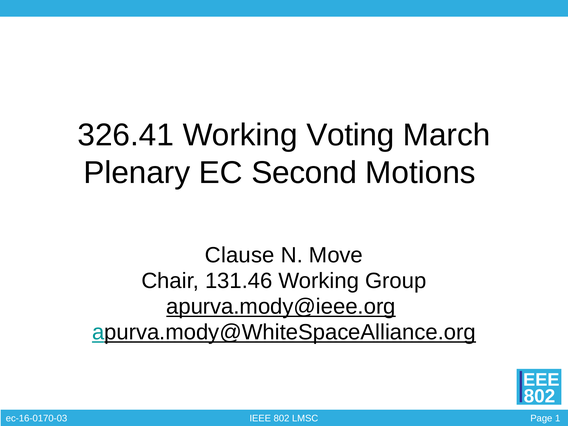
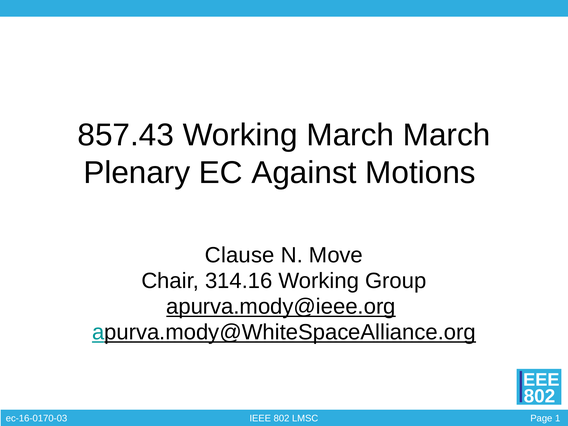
326.41: 326.41 -> 857.43 (126, 135)
Working Voting: Voting -> March (350, 135)
Second: Second -> Against (304, 173)
131.46: 131.46 -> 314.16 (239, 281)
